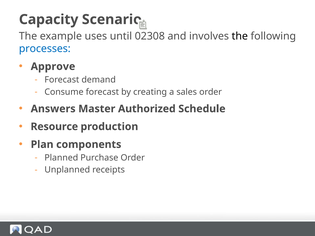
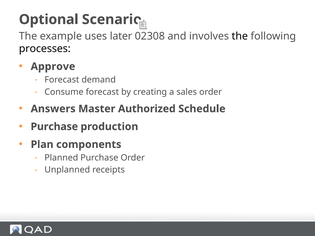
Capacity: Capacity -> Optional (49, 19)
until: until -> later (121, 36)
processes colour: blue -> black (45, 49)
Resource: Resource -> Purchase (54, 127)
